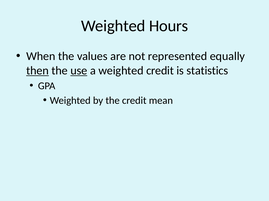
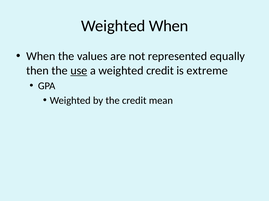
Weighted Hours: Hours -> When (169, 26)
then underline: present -> none (37, 71)
statistics: statistics -> extreme (207, 71)
